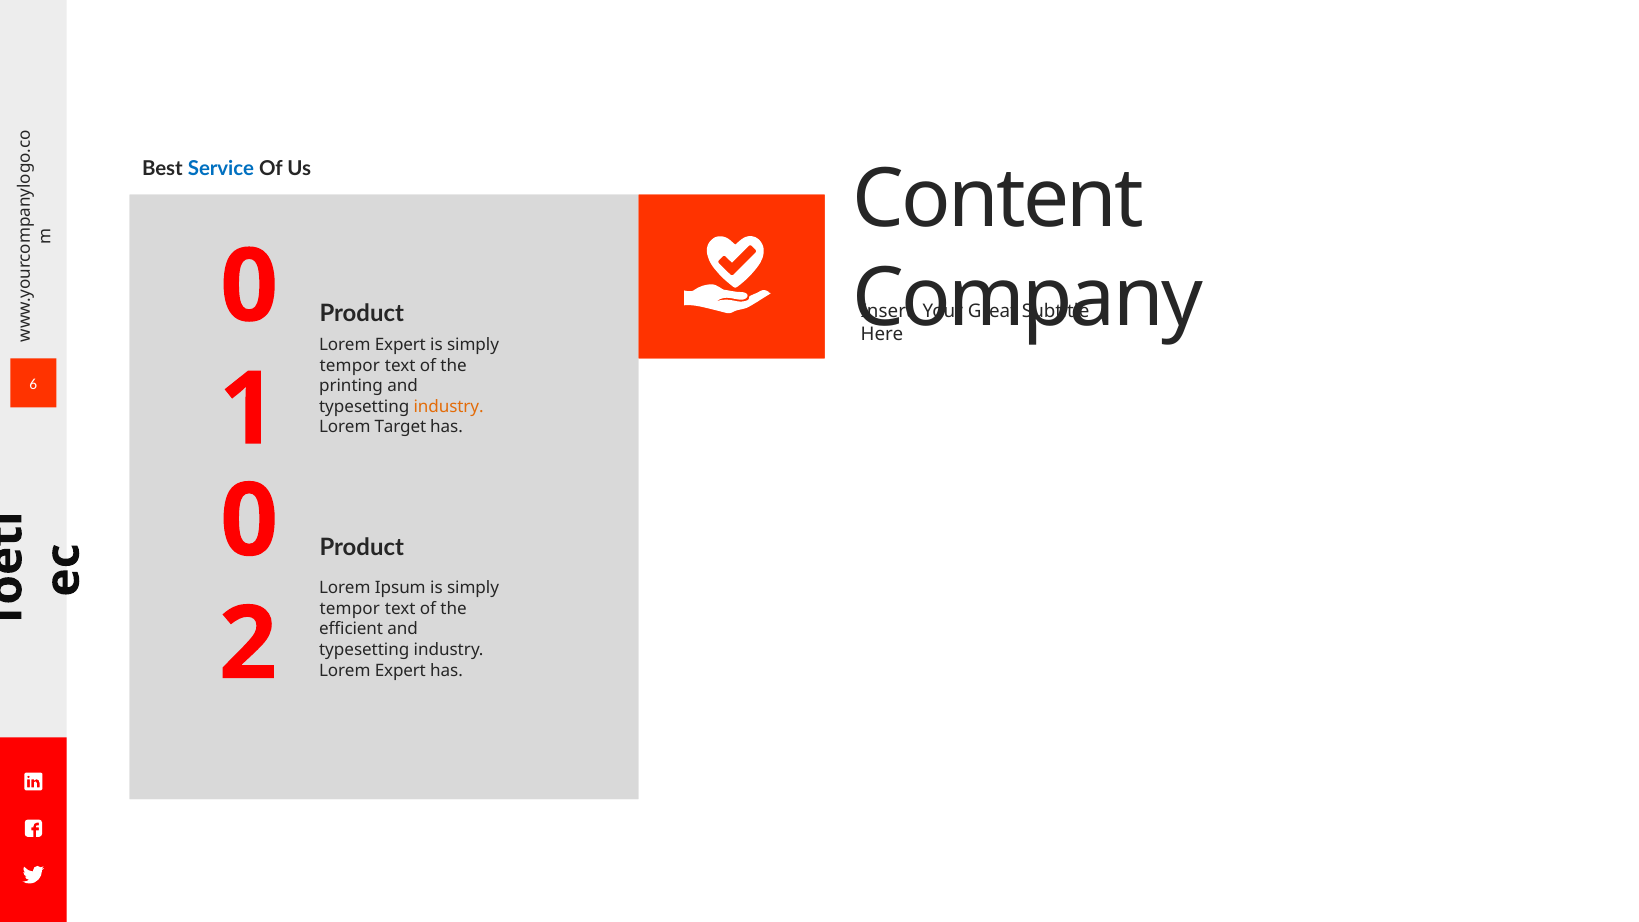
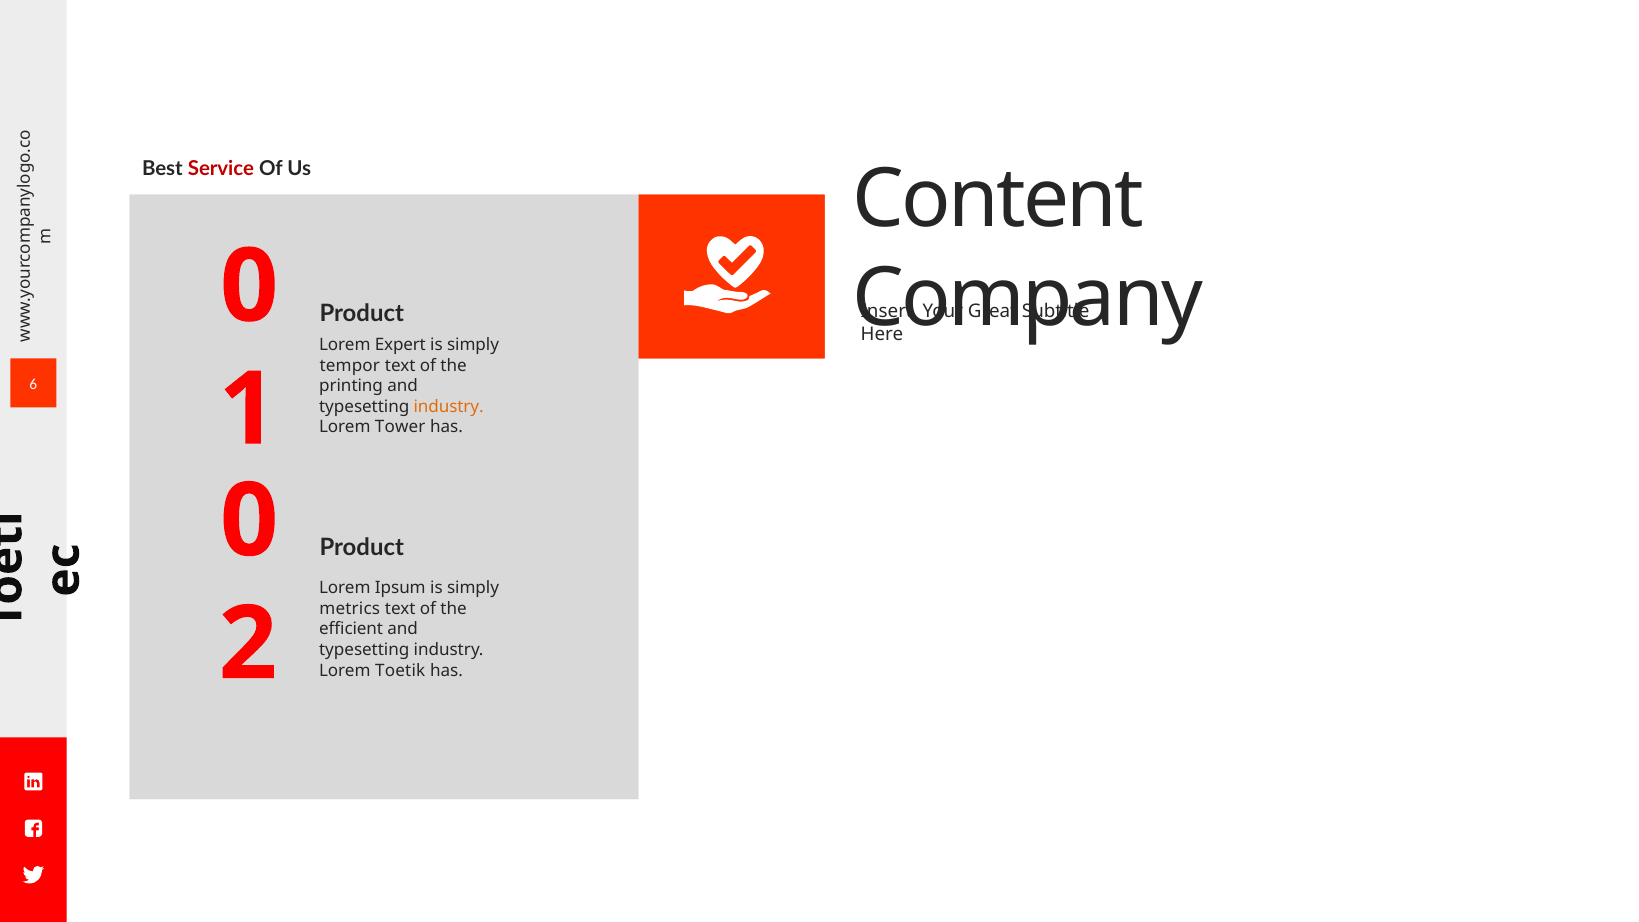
Service colour: blue -> red (221, 169)
Target: Target -> Tower (400, 427)
tempor: tempor -> metrics (350, 609)
Expert: Expert -> Toetik (400, 670)
